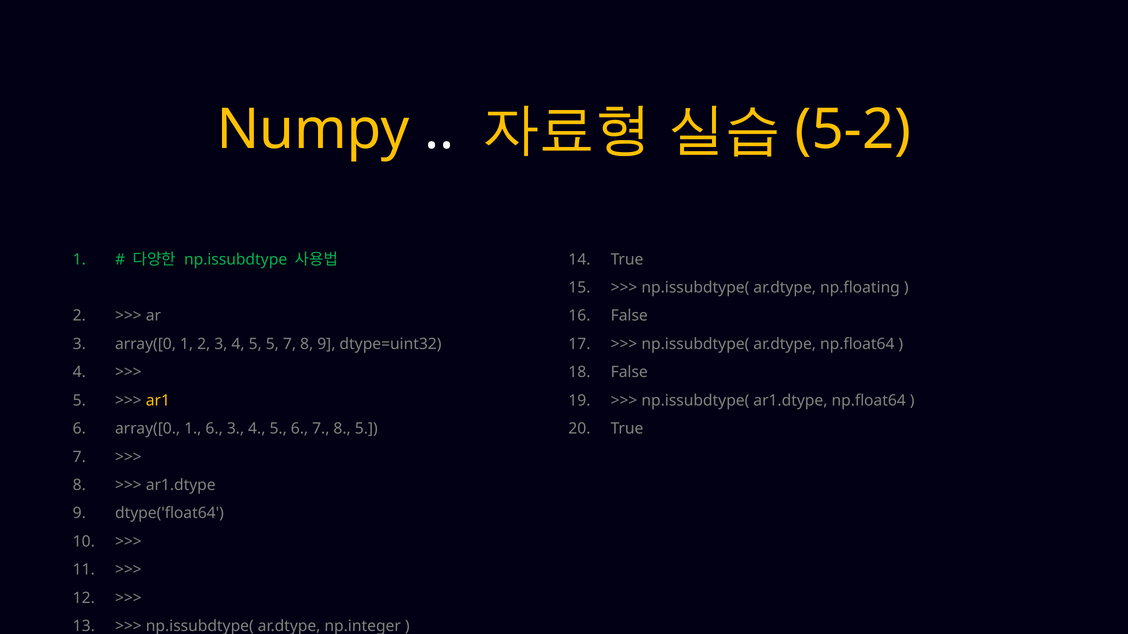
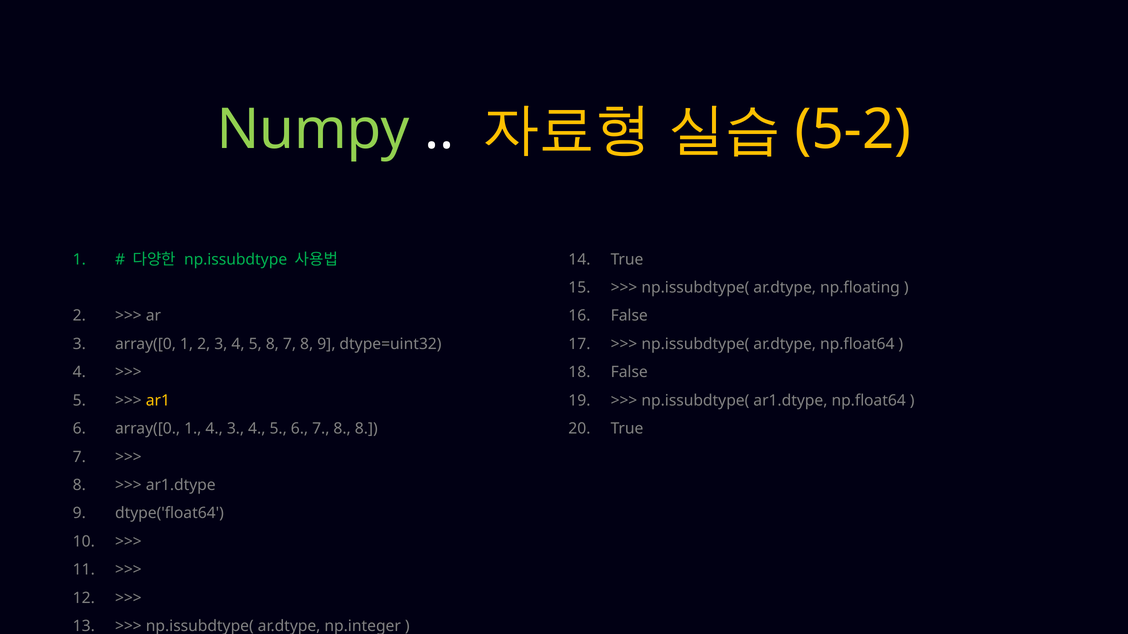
Numpy colour: yellow -> light green (313, 130)
5 5: 5 -> 8 (272, 344)
1 6: 6 -> 4 (214, 429)
8 5: 5 -> 8 (366, 429)
